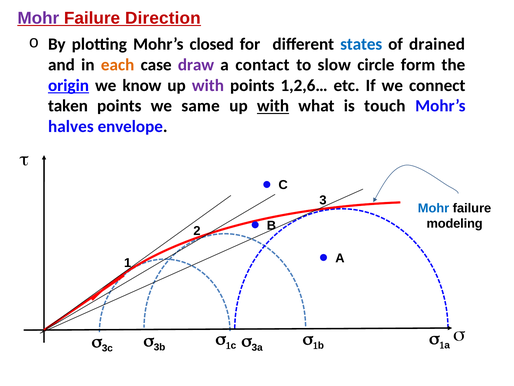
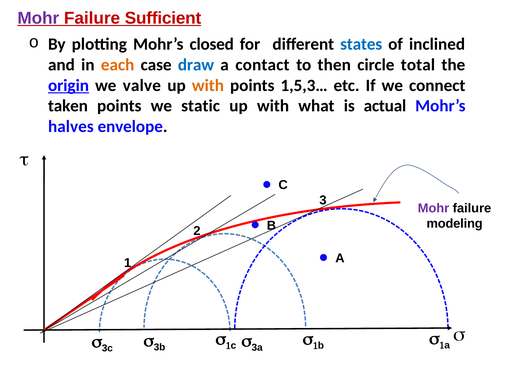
Direction: Direction -> Sufficient (163, 18)
drained: drained -> inclined (437, 44)
draw colour: purple -> blue (196, 65)
slow: slow -> then (334, 65)
form: form -> total (418, 65)
know: know -> valve (142, 85)
with colour: purple -> orange (208, 85)
1,2,6…: 1,2,6… -> 1,5,3… (304, 85)
same: same -> static (201, 106)
with underline: present -> none (273, 106)
touch: touch -> actual (385, 106)
Mohr colour: blue -> purple (434, 208)
